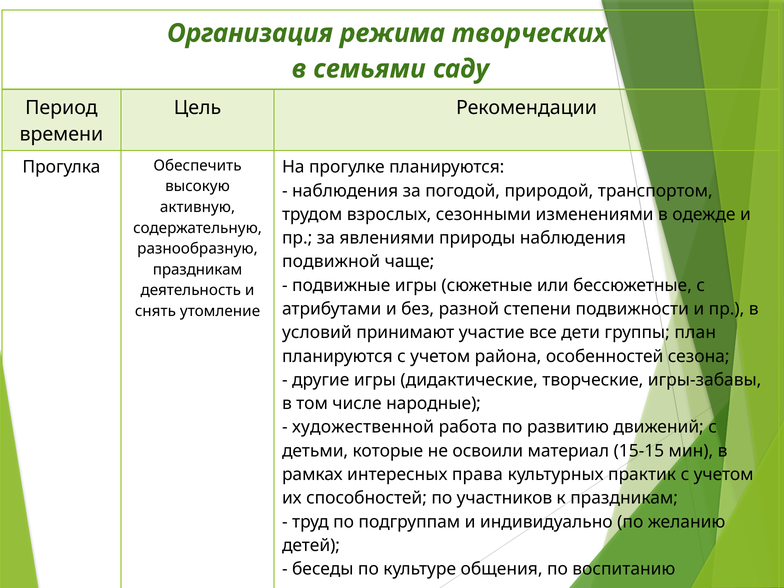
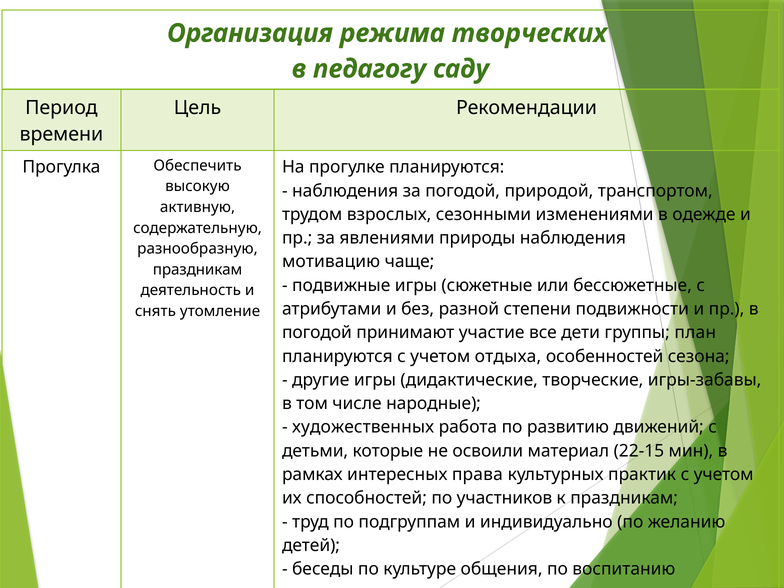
семьями: семьями -> педагогу (370, 69)
подвижной: подвижной -> мотивацию (331, 262)
условий: условий -> погодой (317, 333)
района: района -> отдыха (508, 356)
художественной: художественной -> художественных (363, 427)
15-15: 15-15 -> 22-15 (639, 451)
